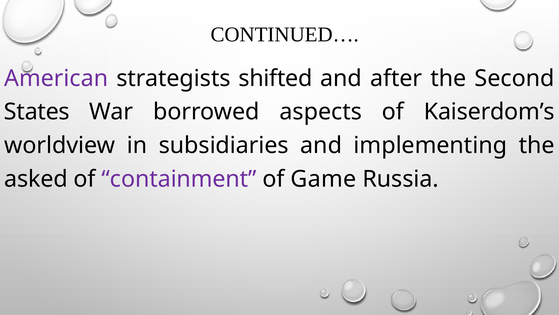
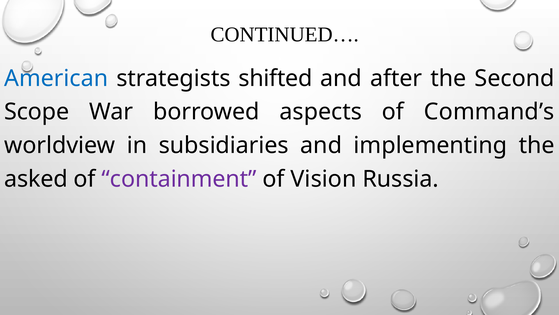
American colour: purple -> blue (56, 78)
States: States -> Scope (37, 112)
Kaiserdom’s: Kaiserdom’s -> Command’s (489, 112)
Game: Game -> Vision (324, 179)
